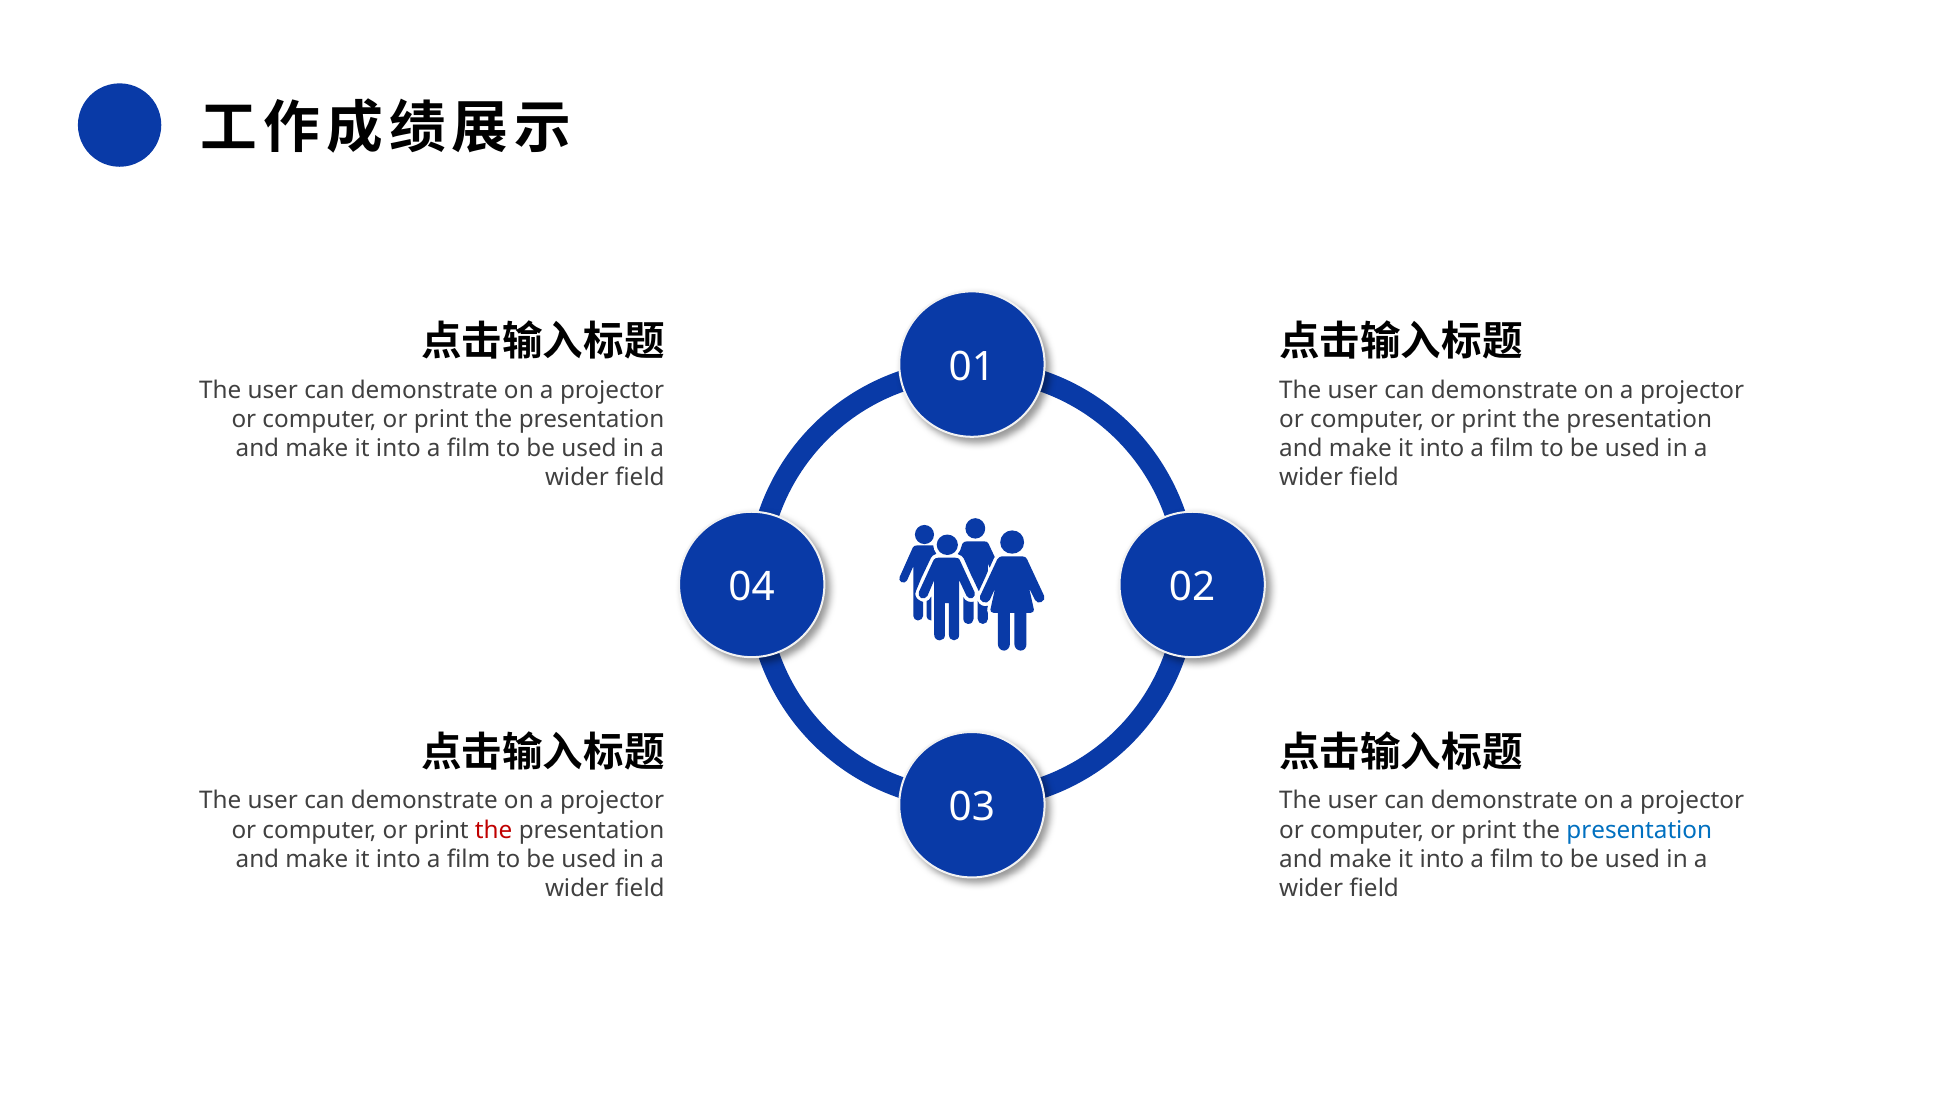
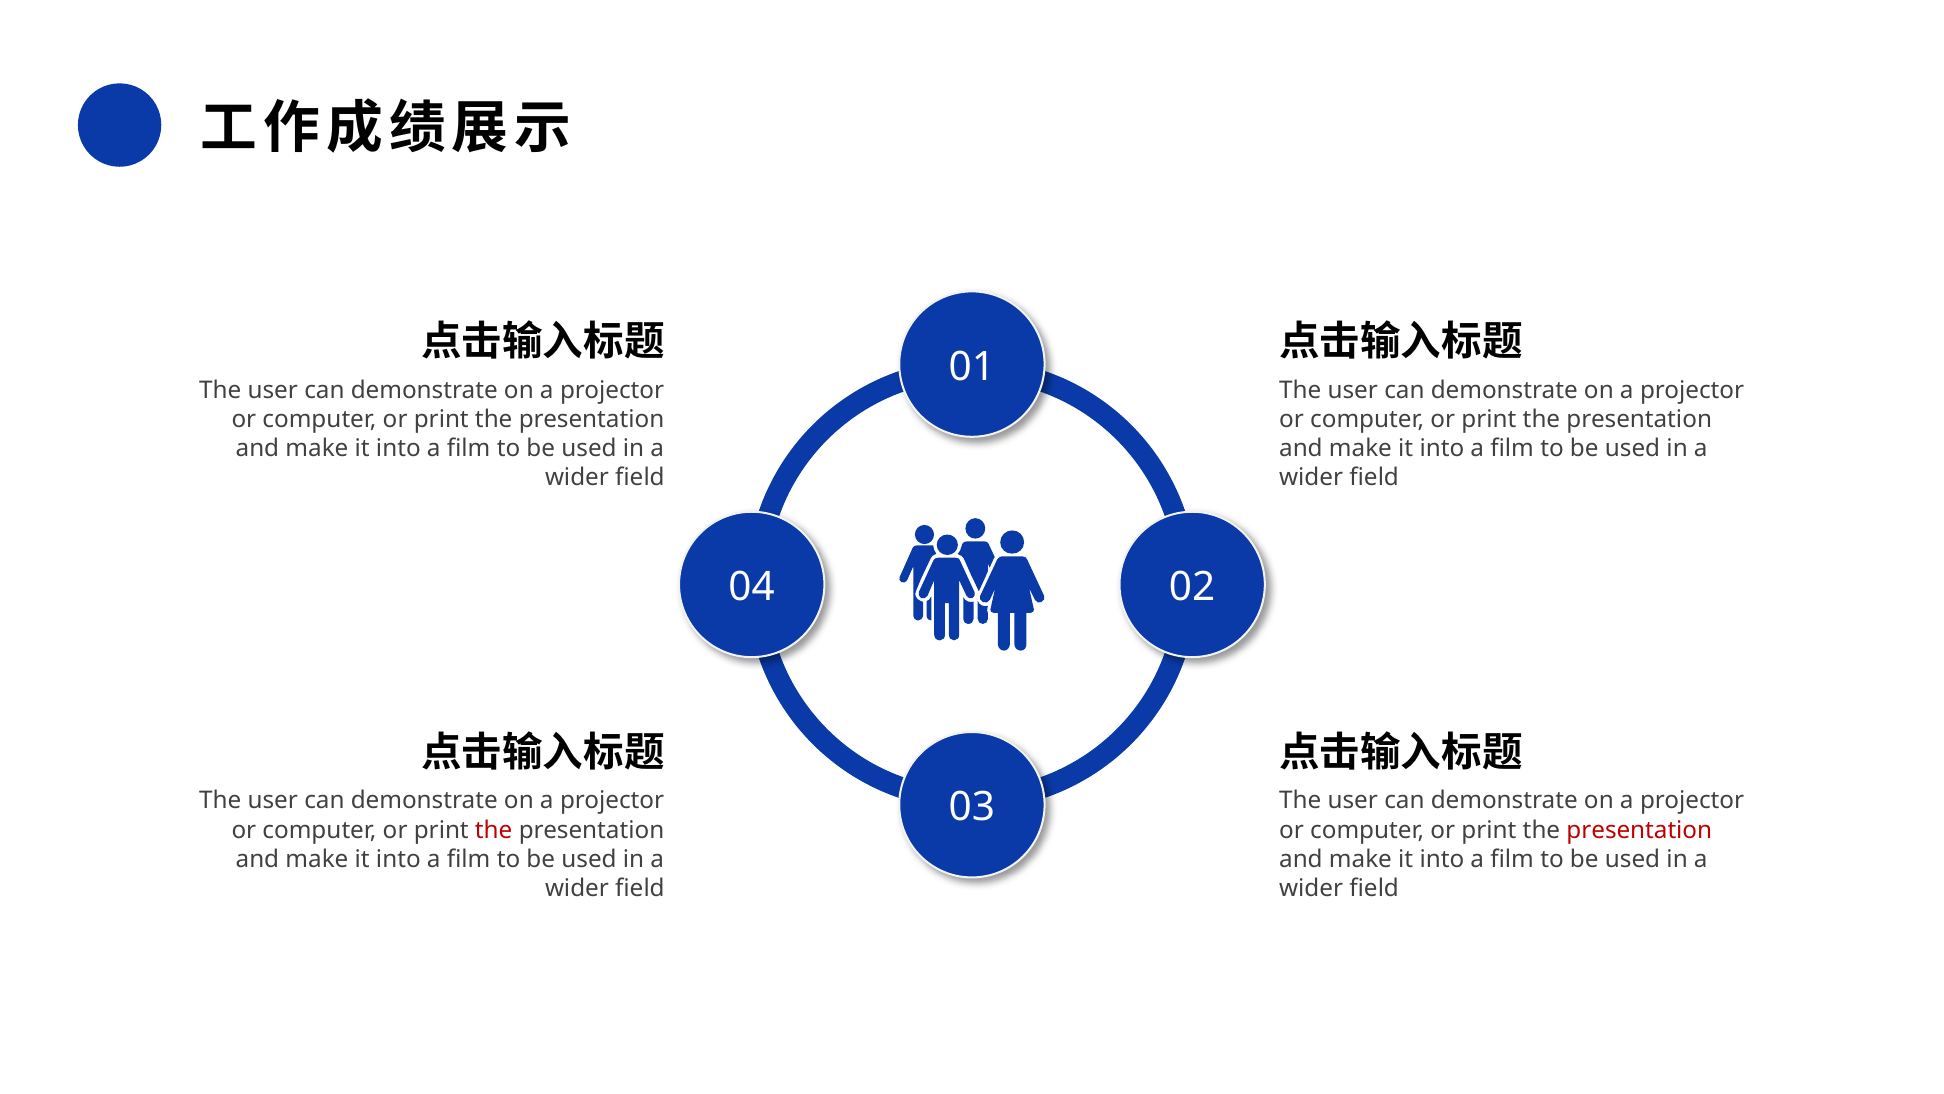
presentation colour: blue -> red (1639, 830)
